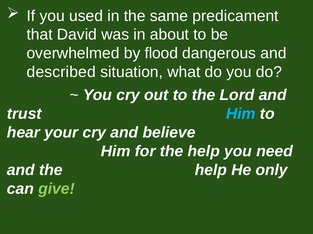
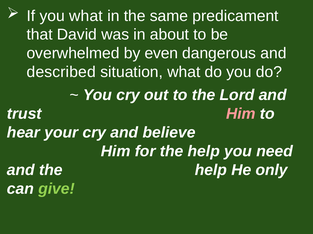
you used: used -> what (86, 16)
flood: flood -> even (161, 53)
Him colour: light blue -> pink (241, 114)
